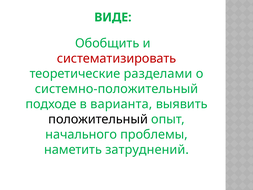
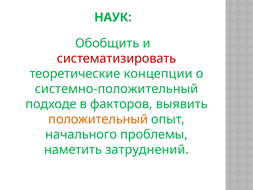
ВИДЕ: ВИДЕ -> НАУК (113, 17)
разделами: разделами -> концепции (158, 74)
варианта: варианта -> факторов (121, 104)
положительный colour: black -> orange (98, 119)
